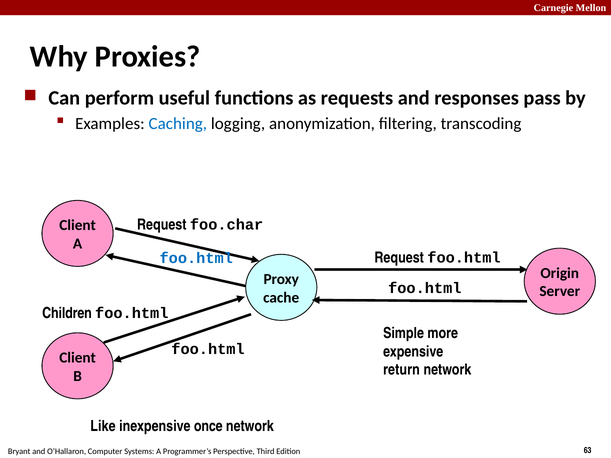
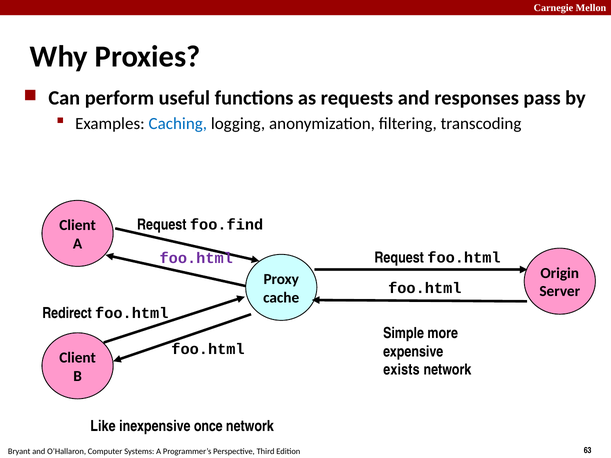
foo.char: foo.char -> foo.find (227, 225)
foo.html colour: blue -> purple (196, 258)
Children: Children -> Redirect (67, 313)
return: return -> exists (401, 370)
